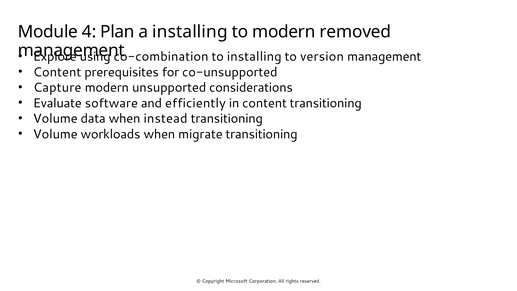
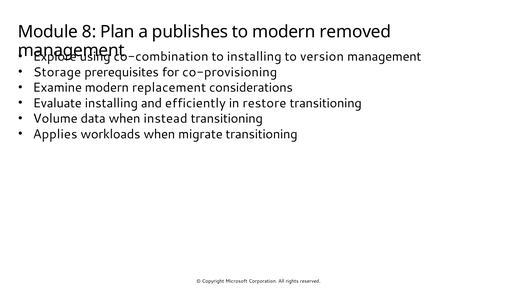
4: 4 -> 8 (89, 32)
a installing: installing -> publishes (190, 32)
Content: Content -> Storage (57, 72)
co-unsupported: co-unsupported -> co-provisioning (230, 72)
Capture: Capture -> Examine (57, 88)
unsupported: unsupported -> replacement (169, 88)
Evaluate software: software -> installing (111, 103)
in content: content -> restore (264, 103)
Volume: Volume -> Applies (55, 134)
